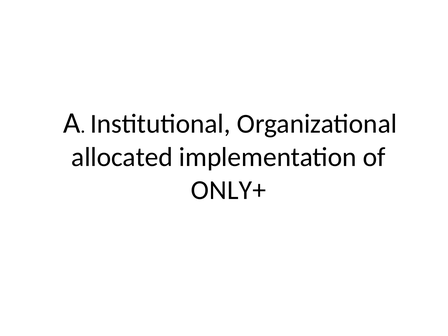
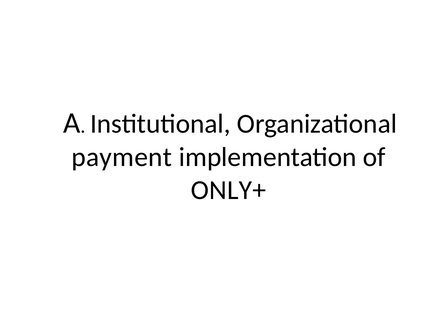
allocated: allocated -> payment (122, 157)
